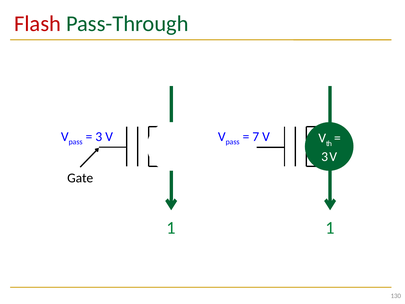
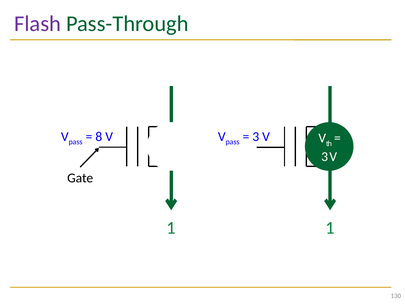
Flash colour: red -> purple (38, 24)
3: 3 -> 8 (99, 137)
7: 7 -> 3 (256, 137)
